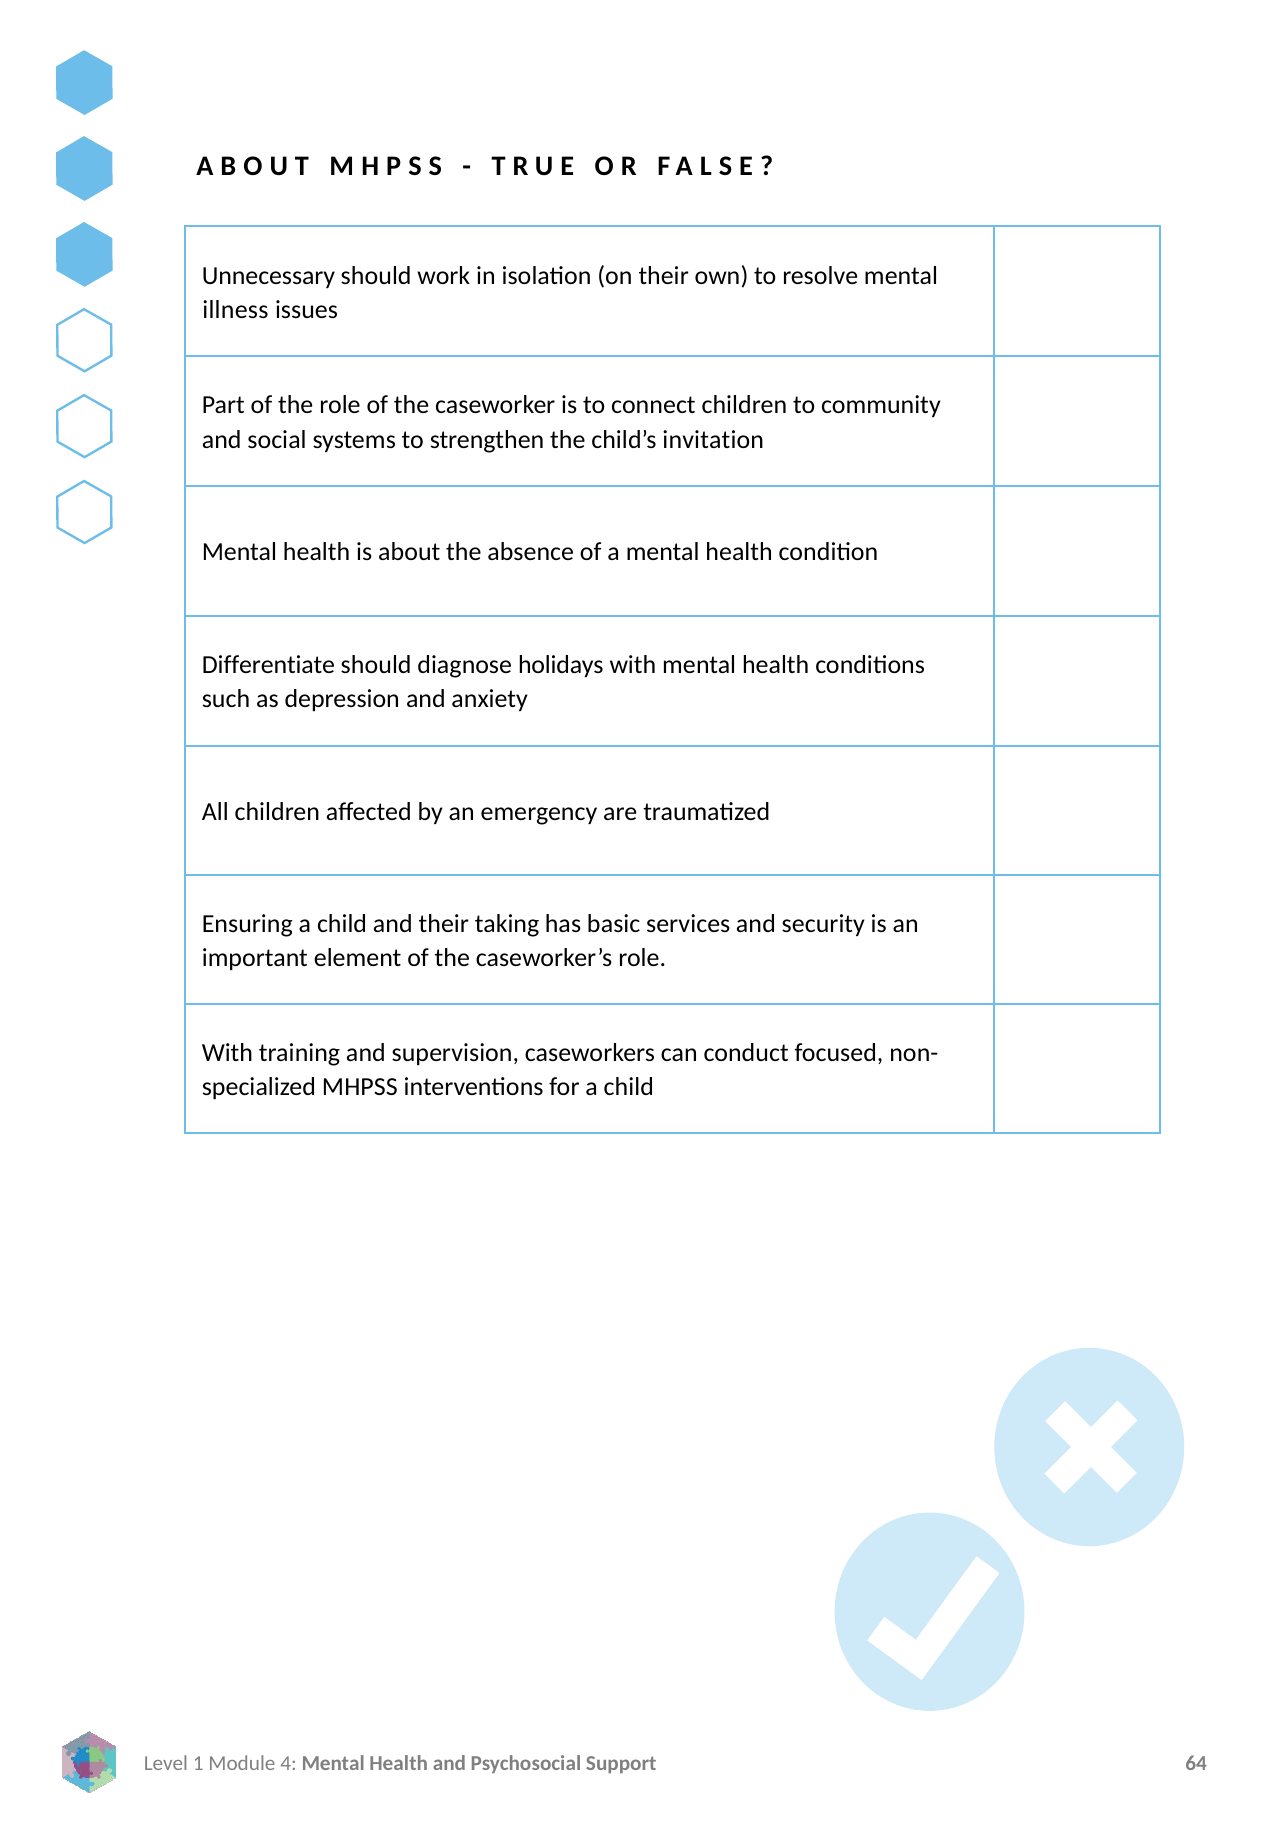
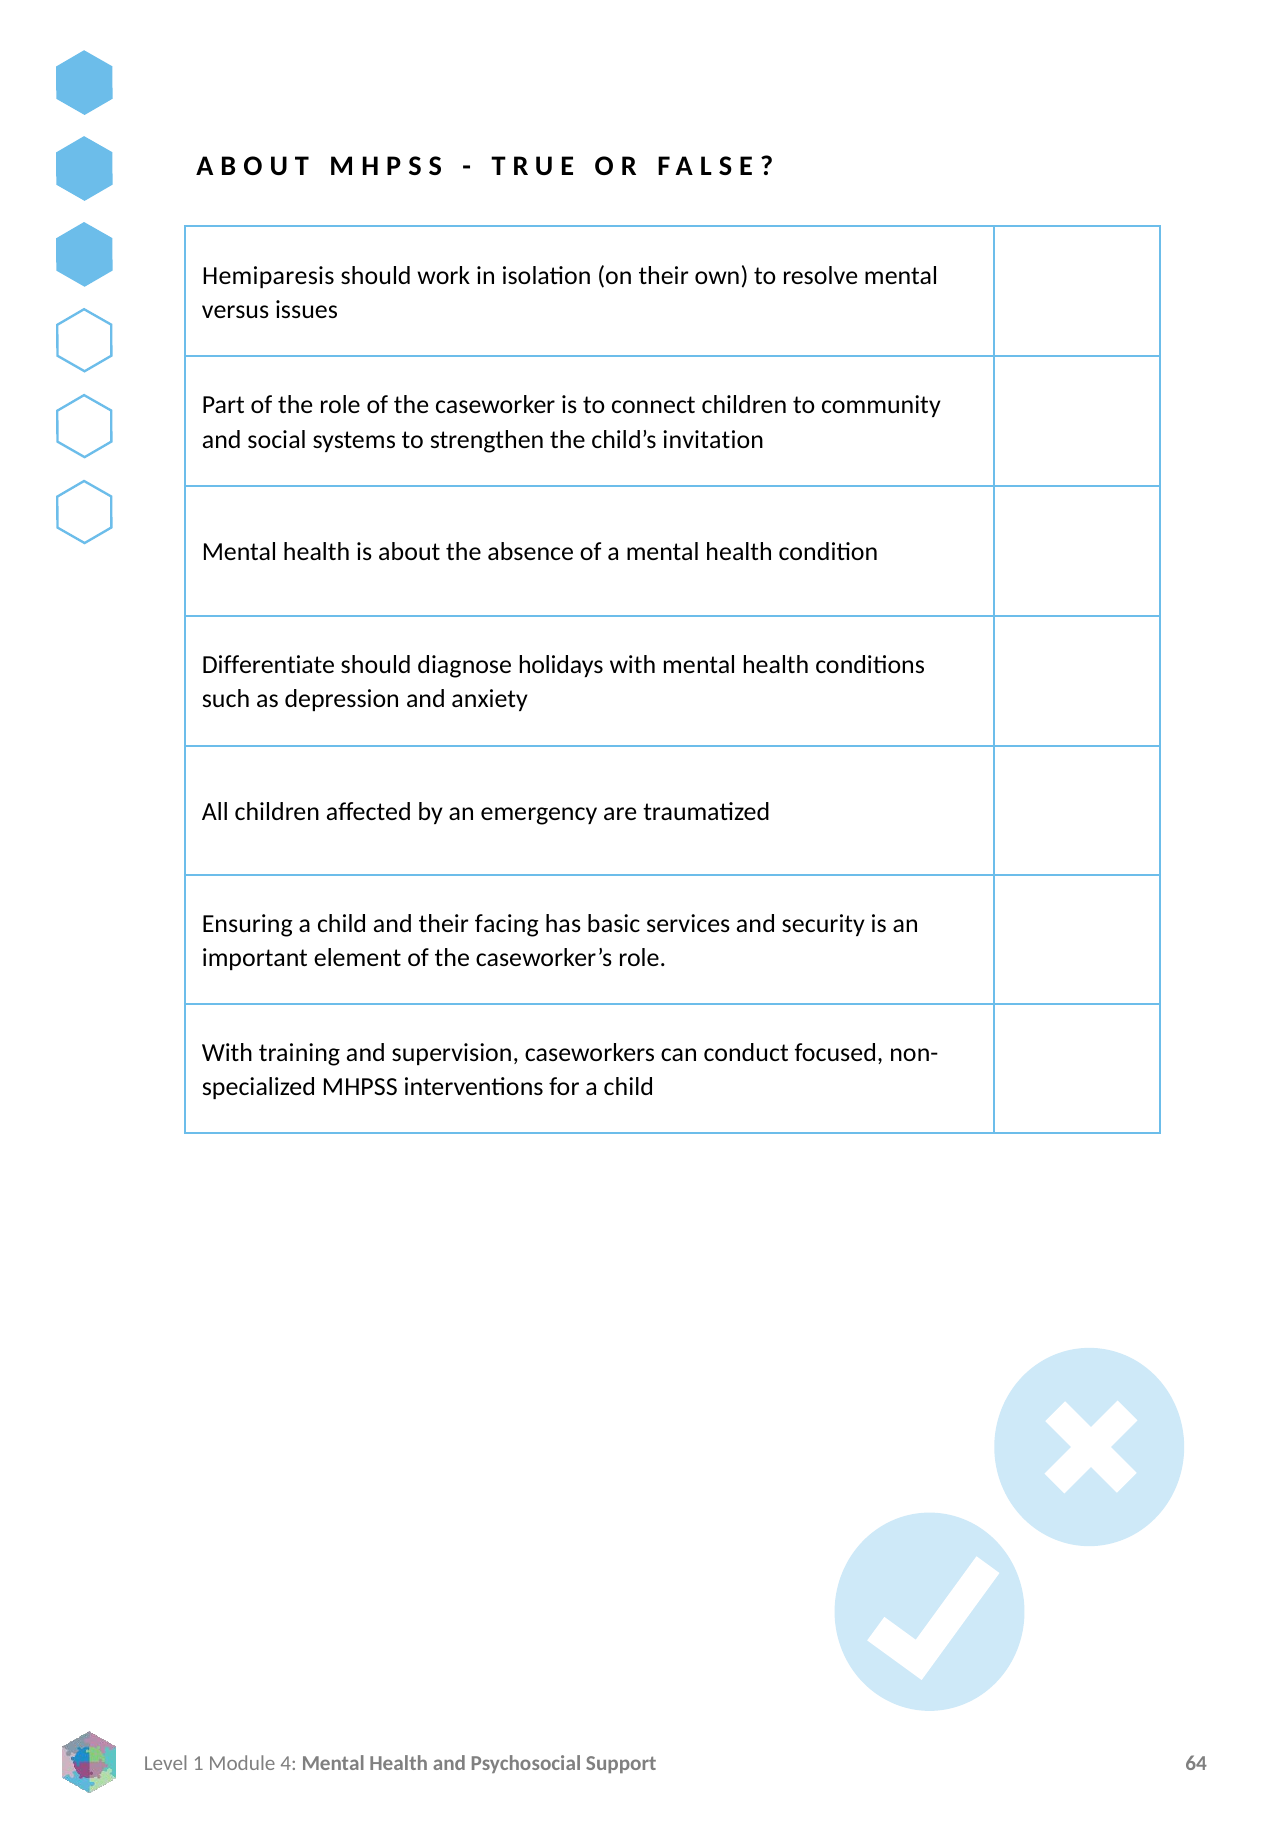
Unnecessary: Unnecessary -> Hemiparesis (268, 276)
illness: illness -> versus (236, 310)
taking: taking -> facing (507, 924)
